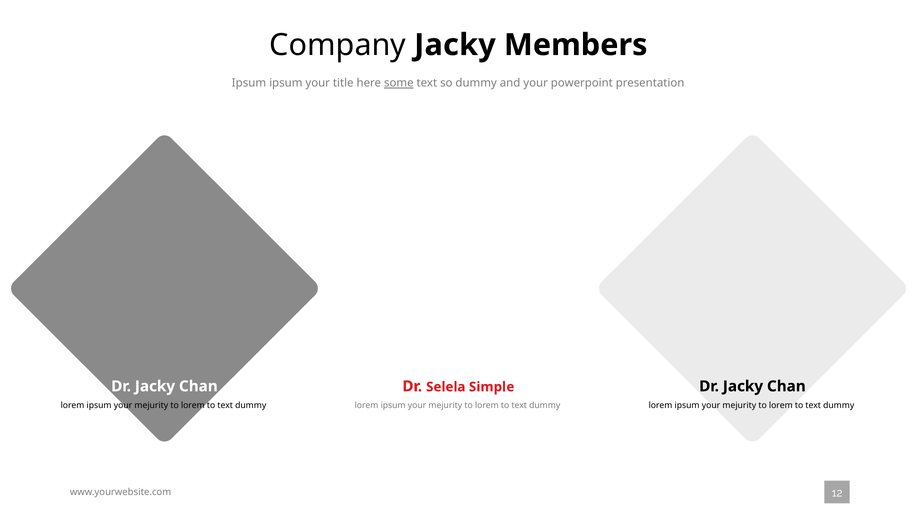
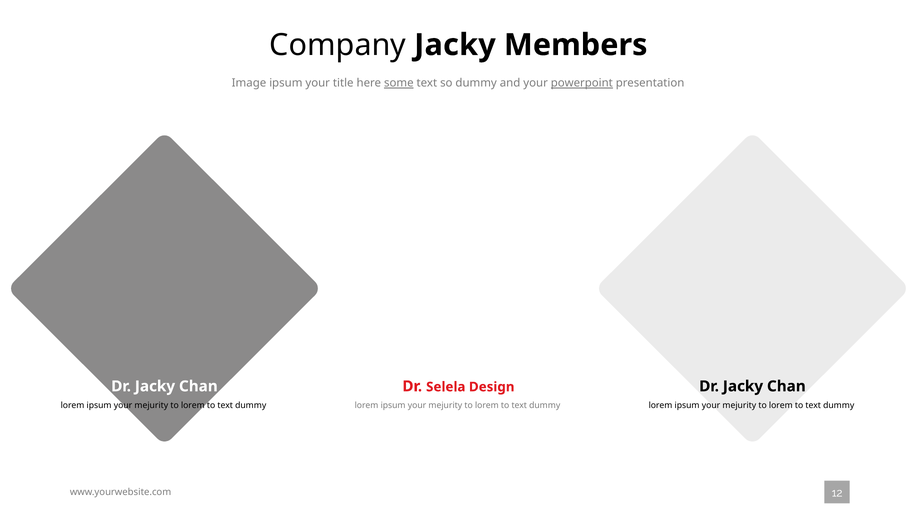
Ipsum: Ipsum -> Image (249, 83)
powerpoint underline: none -> present (582, 83)
Simple: Simple -> Design (492, 387)
